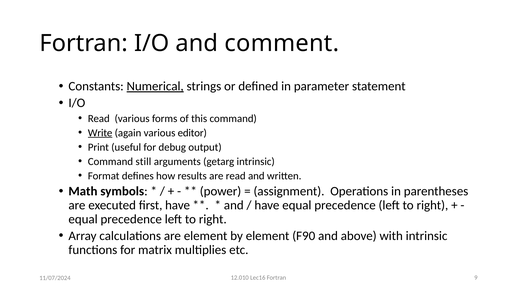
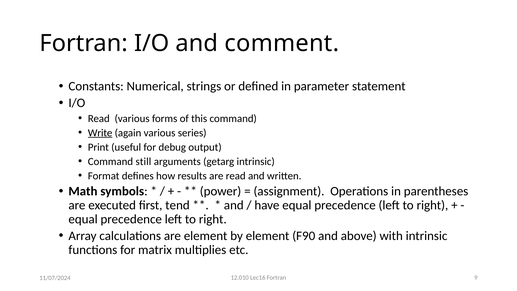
Numerical underline: present -> none (155, 86)
editor: editor -> series (192, 133)
first have: have -> tend (177, 205)
